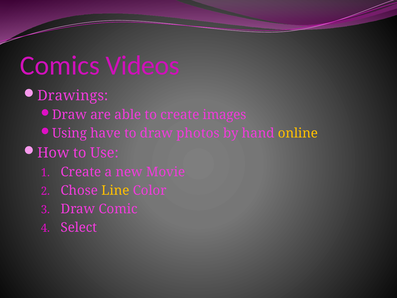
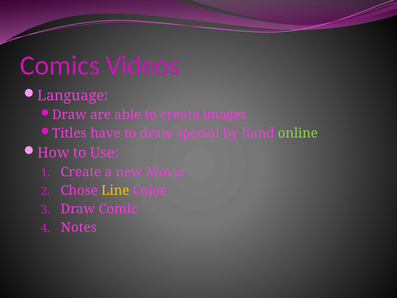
Drawings: Drawings -> Language (73, 96)
Using: Using -> Titles (69, 133)
photos: photos -> special (198, 133)
online colour: yellow -> light green (298, 133)
Select: Select -> Notes (79, 227)
